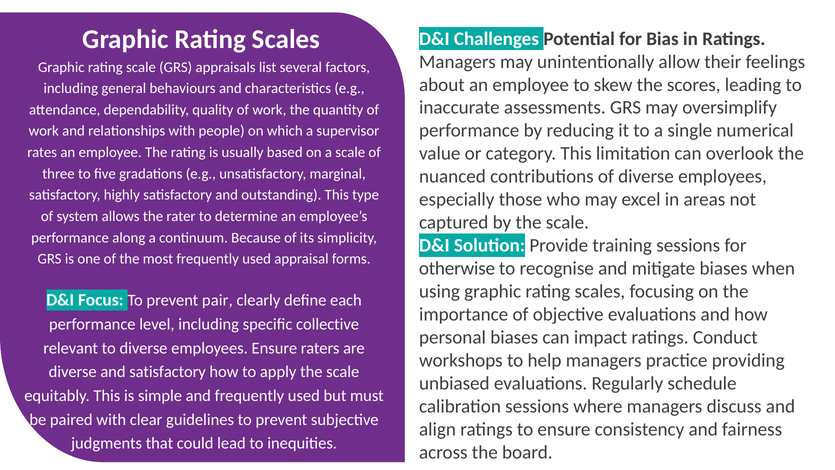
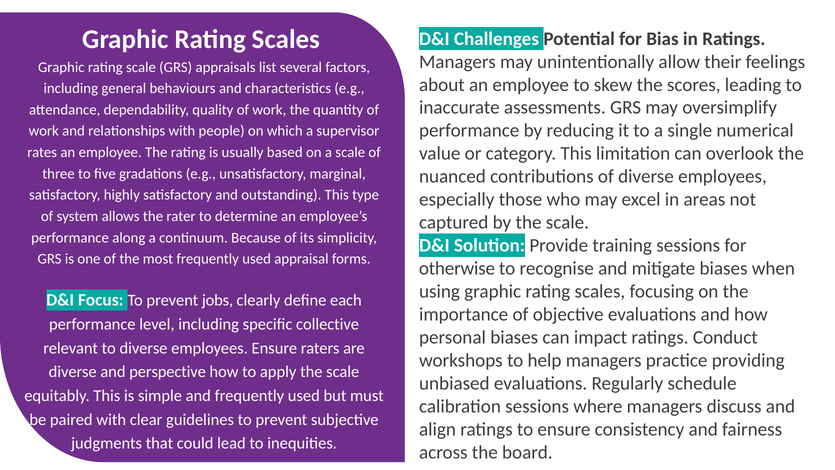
pair: pair -> jobs (218, 300)
and satisfactory: satisfactory -> perspective (168, 372)
